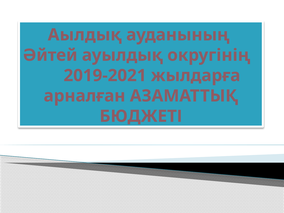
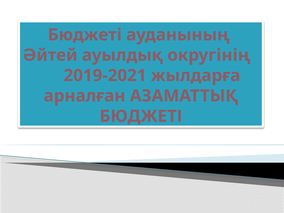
Аылдық: Аылдық -> Бюджеті (85, 35)
